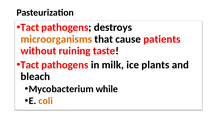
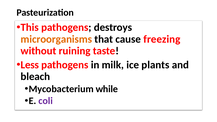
Tact: Tact -> This (30, 27)
patients: patients -> freezing (162, 39)
Tact: Tact -> Less (30, 65)
coli colour: orange -> purple (46, 101)
